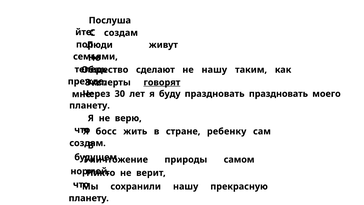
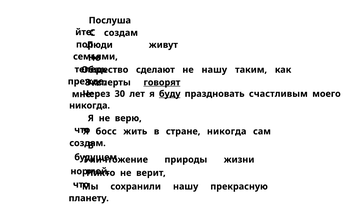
буду underline: none -> present (170, 94)
праздновать праздновать: праздновать -> счастливым (278, 94)
планету: планету -> никогда (90, 105)
стране ребенку: ребенку -> никогда (227, 131)
самом: самом -> жизни (239, 159)
